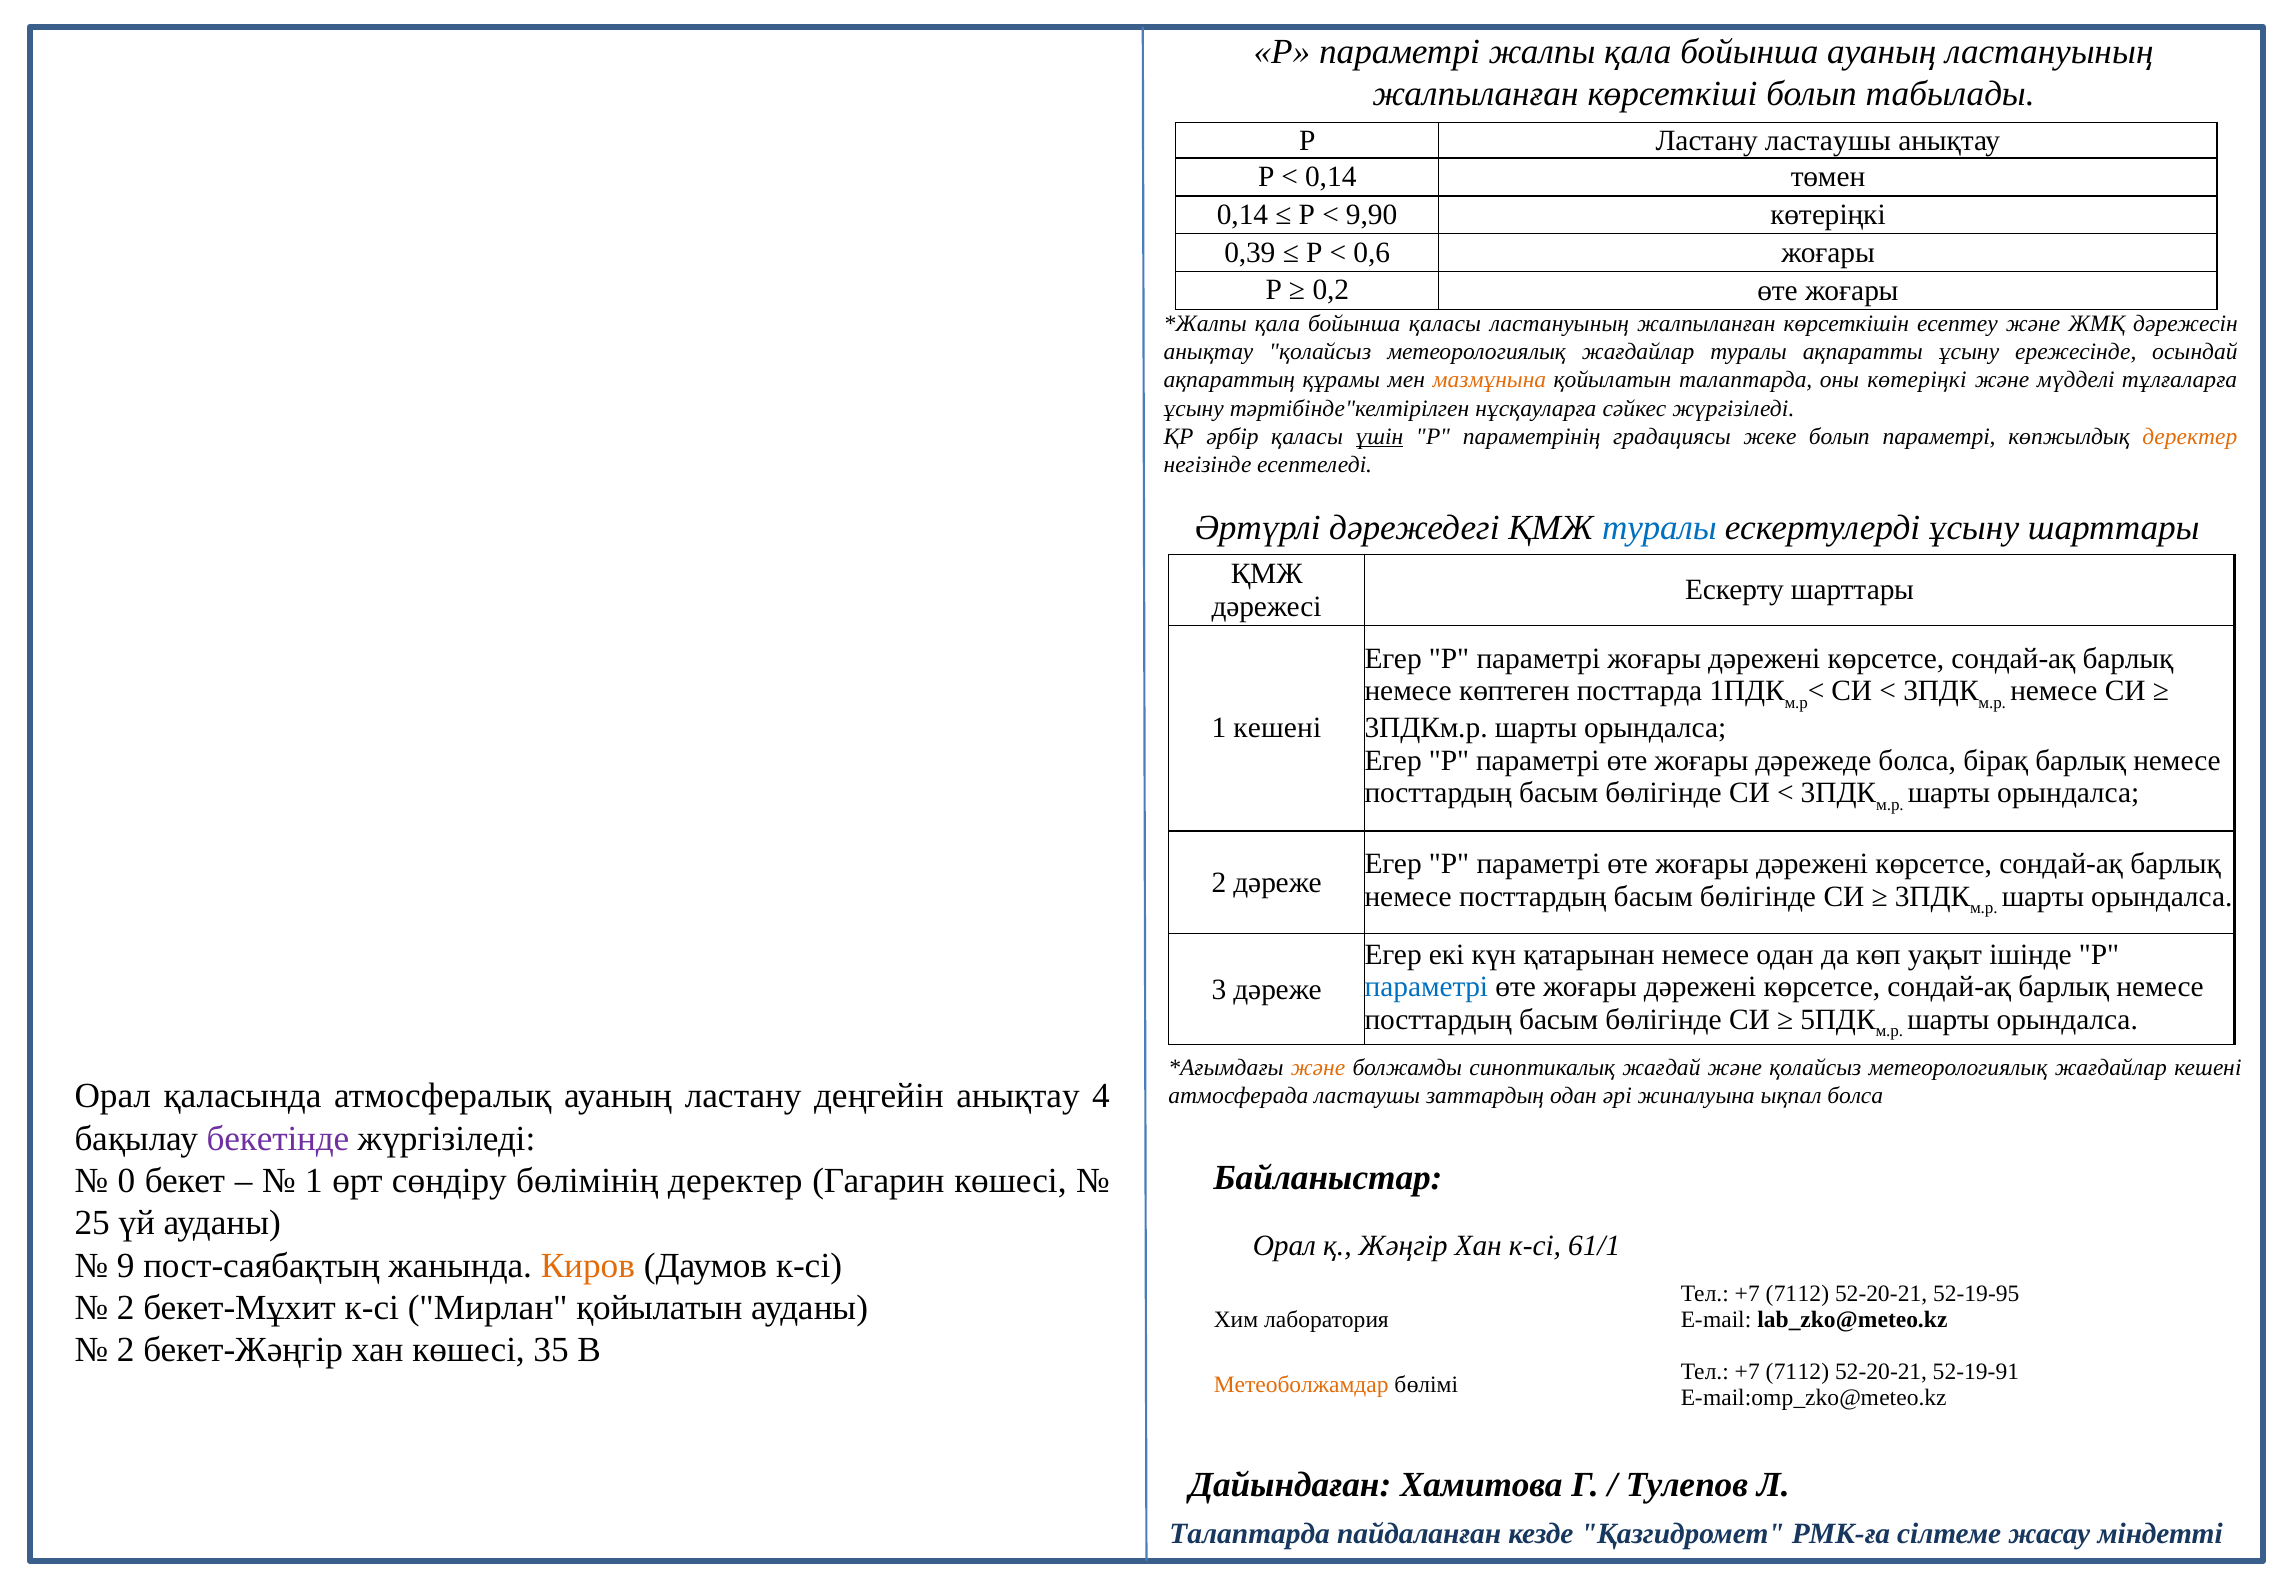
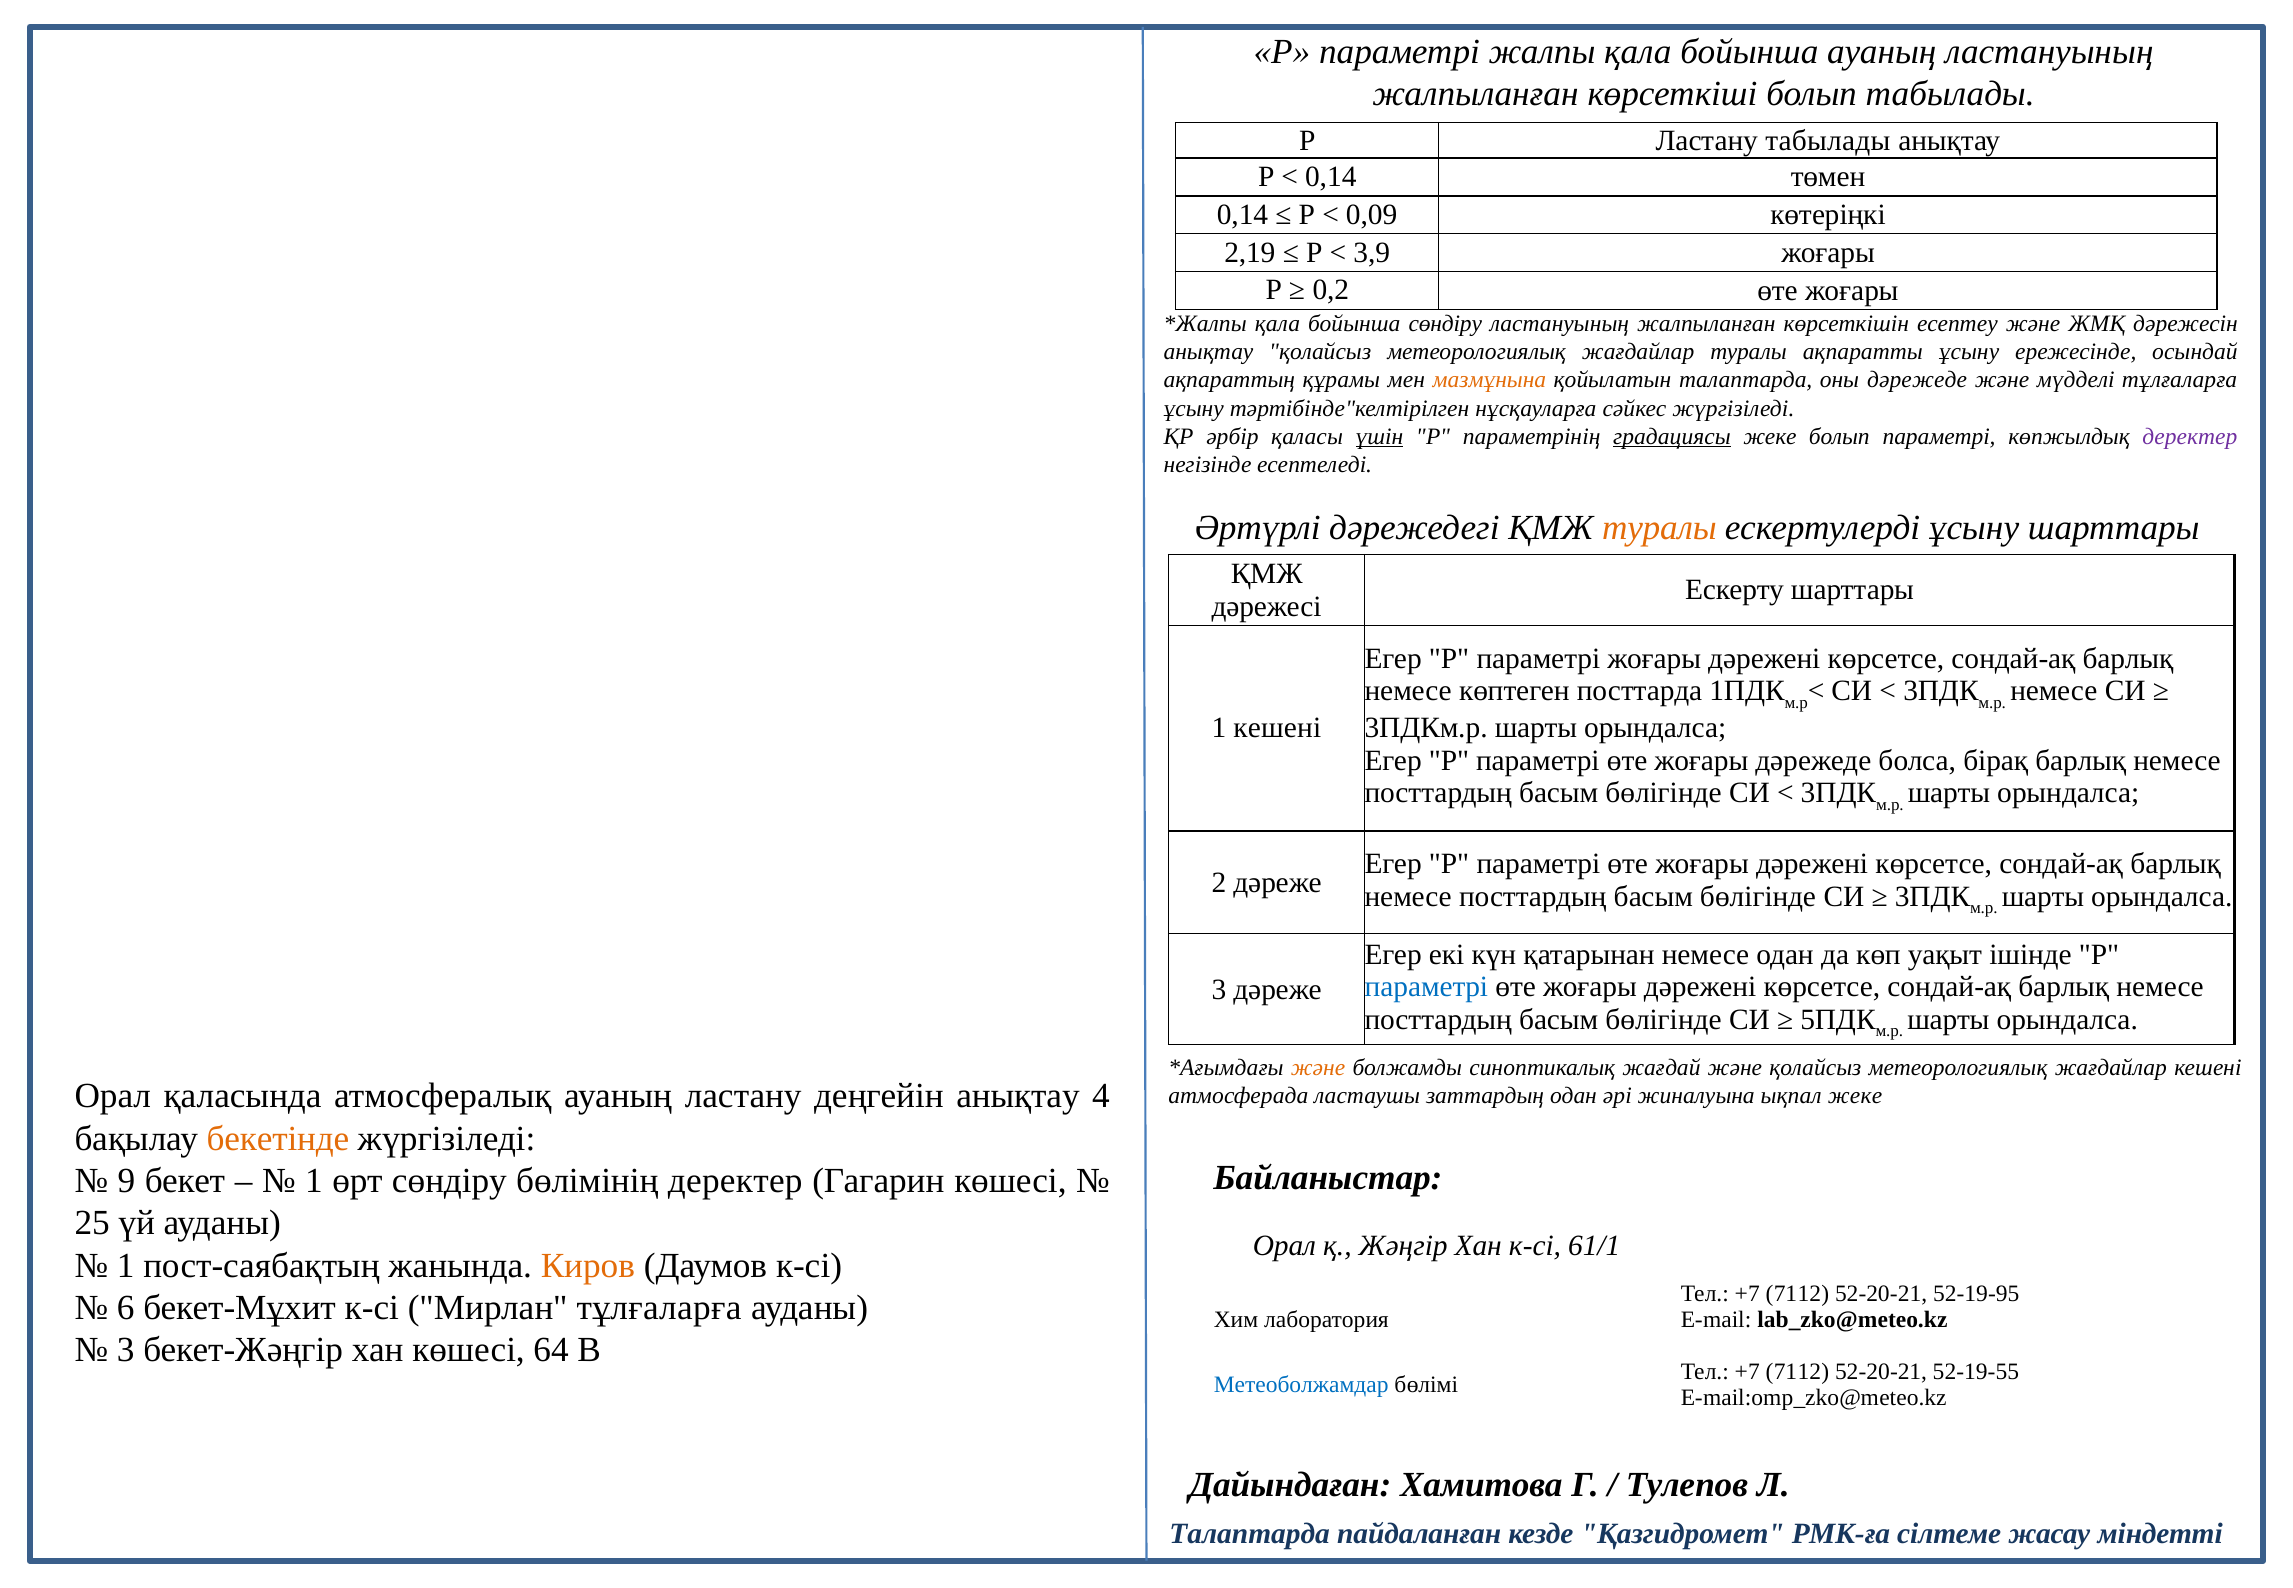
Ластану ластаушы: ластаушы -> табылады (1828, 140)
9,90: 9,90 -> 0,09 (1372, 214)
0,39: 0,39 -> 2,19 (1250, 252)
0,6: 0,6 -> 3,9 (1372, 252)
бойынша қаласы: қаласы -> сөндіру (1445, 324)
оны көтеріңкі: көтеріңкі -> дәрежеде (1917, 380)
градациясы underline: none -> present (1672, 436)
деректер colour: orange -> purple (2190, 436)
туралы colour: blue -> orange (1659, 528)
ықпал болса: болса -> жеке (1855, 1096)
бекетінде colour: purple -> orange (278, 1138)
0: 0 -> 9 (127, 1180)
9: 9 -> 1 (126, 1265)
2: 2 -> 6 (126, 1307)
Мирлан қойылатын: қойылатын -> тұлғаларға (659, 1307)
2: 2 -> 3 (126, 1350)
35: 35 -> 64 (551, 1350)
52-19-91: 52-19-91 -> 52-19-55 (1976, 1371)
Метеоболжамдар colour: orange -> blue (1301, 1384)
